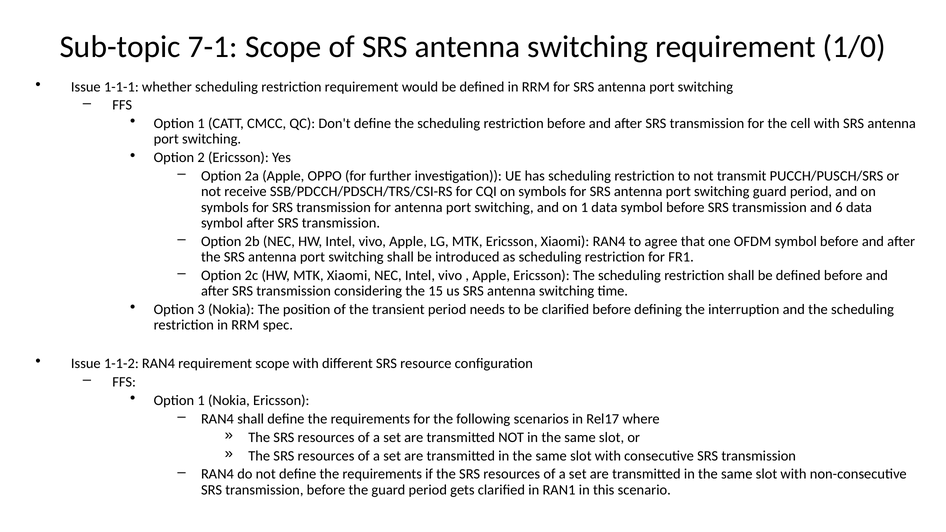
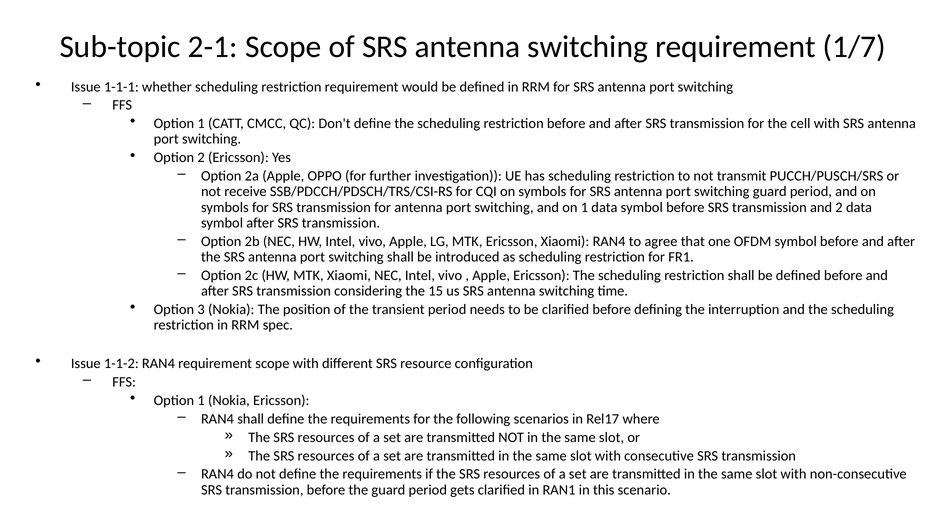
7-1: 7-1 -> 2-1 (213, 47)
1/0: 1/0 -> 1/7 (854, 47)
and 6: 6 -> 2 (839, 207)
